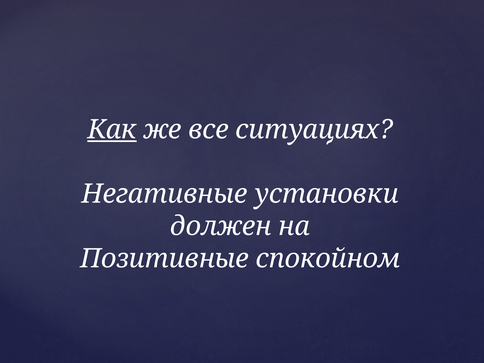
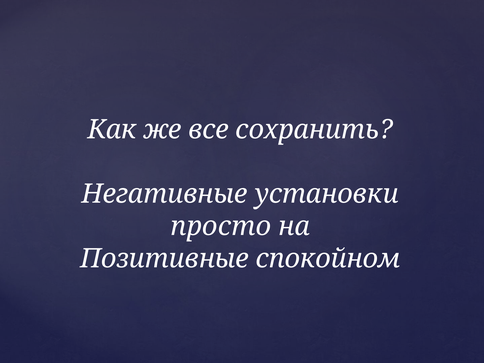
Как underline: present -> none (112, 129)
ситуациях: ситуациях -> сохранить (314, 129)
должен: должен -> просто (221, 226)
